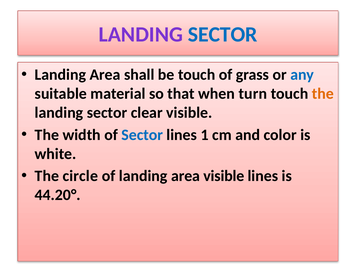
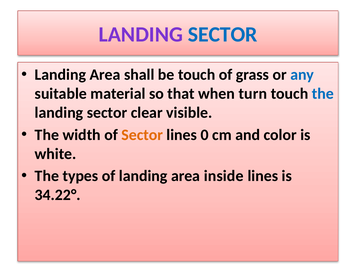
the colour: orange -> blue (323, 94)
Sector colour: blue -> orange (142, 135)
1: 1 -> 0 (205, 135)
circle: circle -> types (80, 176)
area visible: visible -> inside (224, 176)
44.20°: 44.20° -> 34.22° (58, 195)
